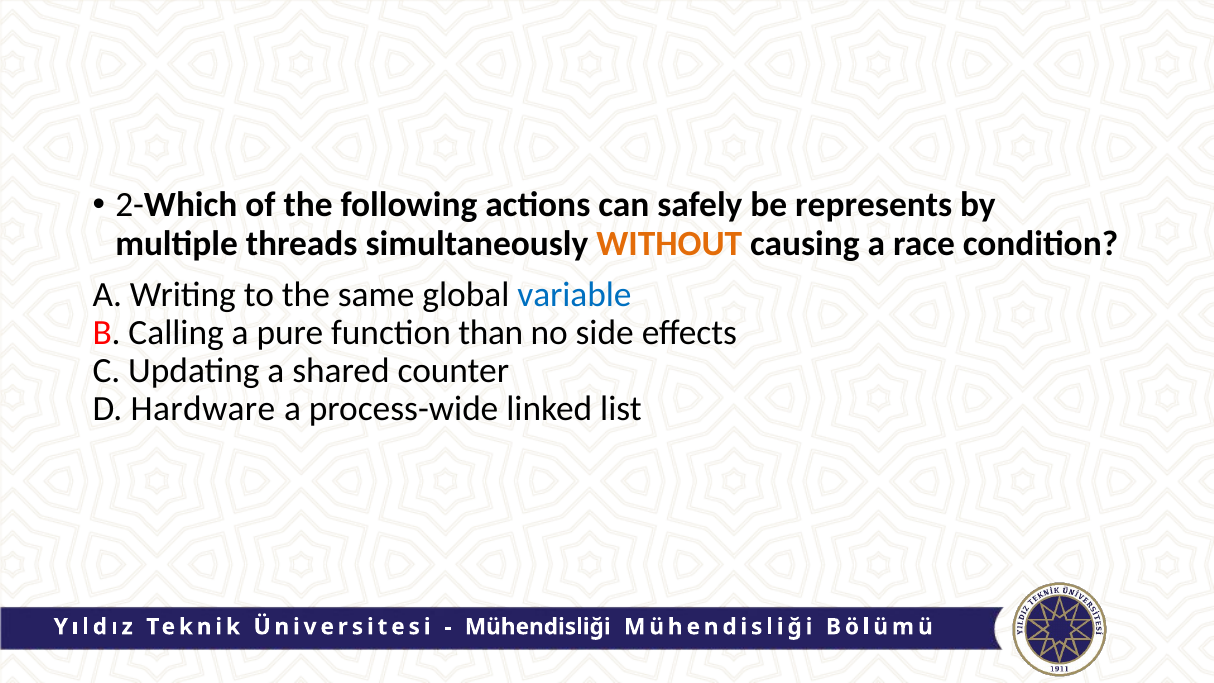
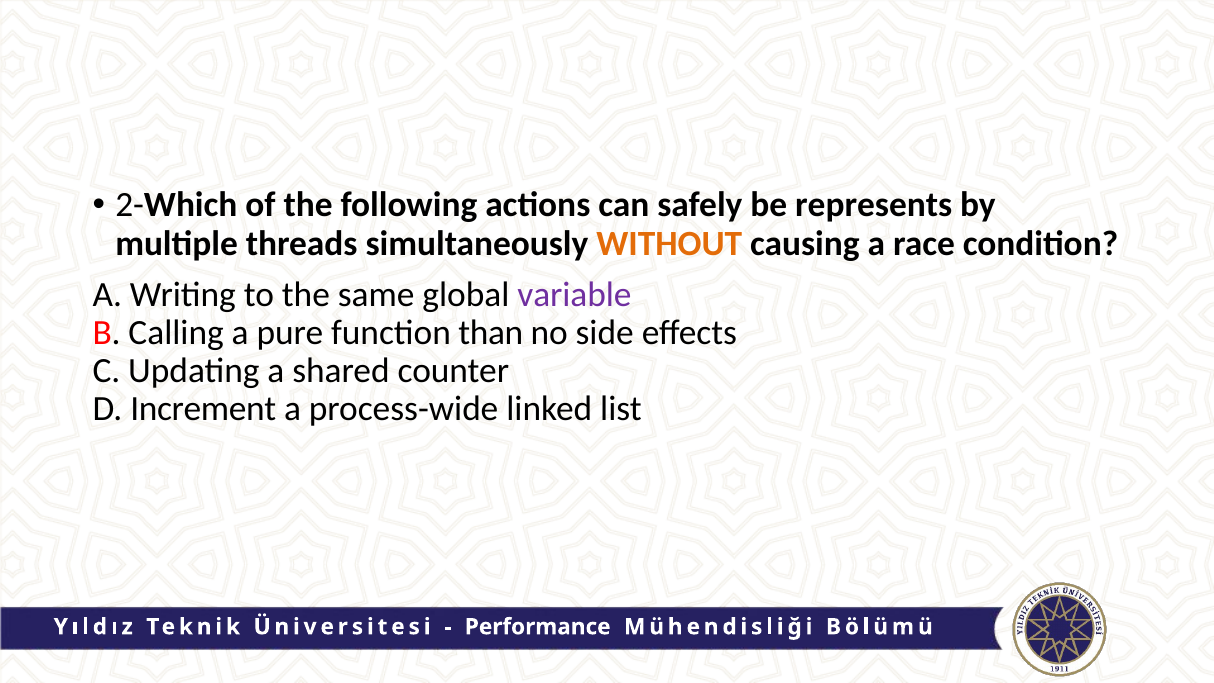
variable colour: blue -> purple (574, 294)
Hardware: Hardware -> Increment (203, 409)
Mühendisliği: Mühendisliği -> Performance (538, 627)
